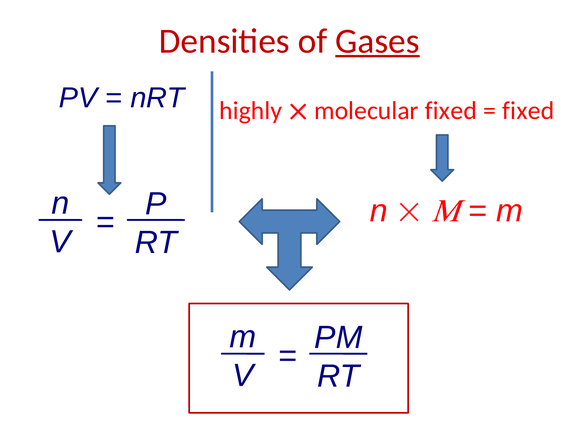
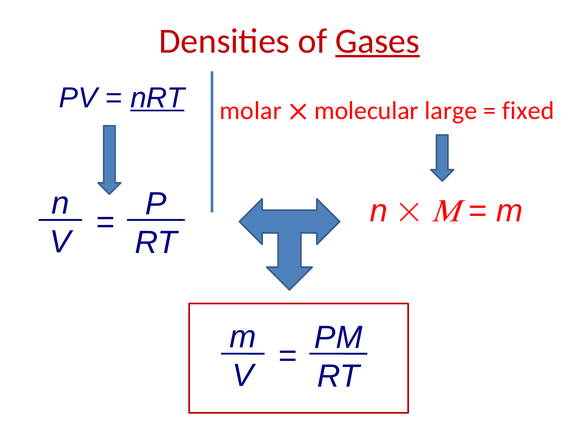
nRT underline: none -> present (157, 98)
highly: highly -> molar (251, 111)
molecular fixed: fixed -> large (451, 111)
